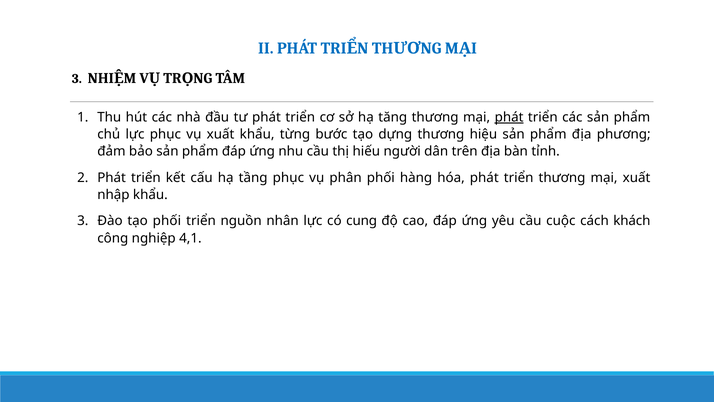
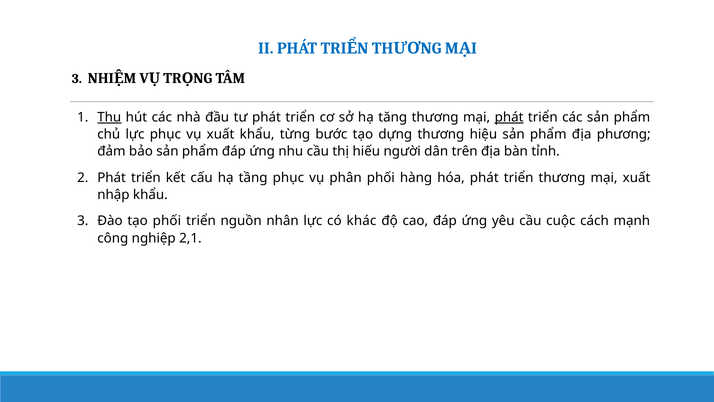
Thu underline: none -> present (109, 117)
cung: cung -> khác (361, 221)
khách: khách -> mạnh (632, 221)
4,1: 4,1 -> 2,1 (190, 238)
